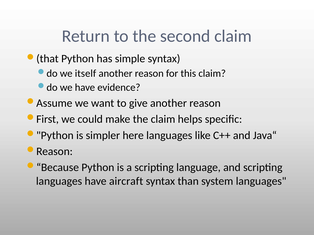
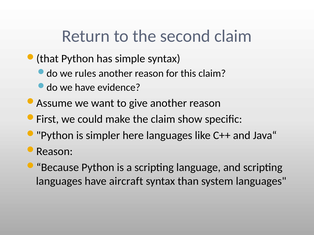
itself: itself -> rules (85, 74)
helps: helps -> show (190, 119)
